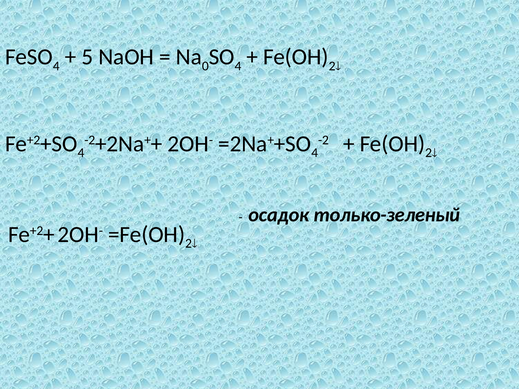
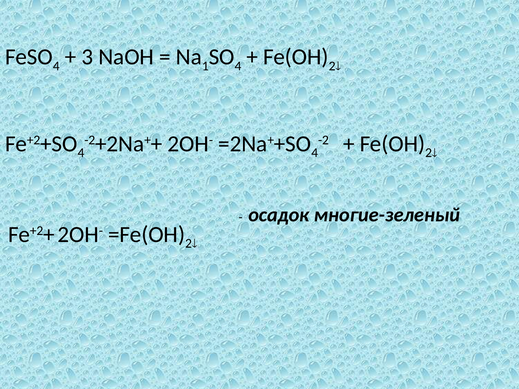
5: 5 -> 3 (87, 57)
0: 0 -> 1 (205, 66)
только-зеленый: только-зеленый -> многие-зеленый (387, 215)
